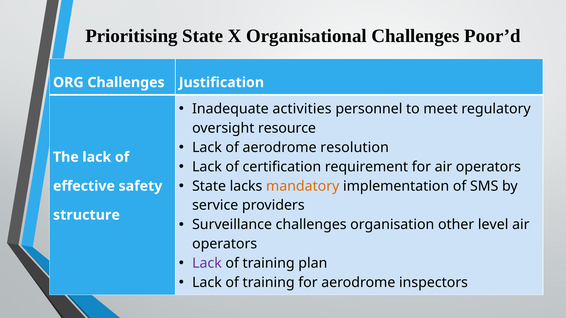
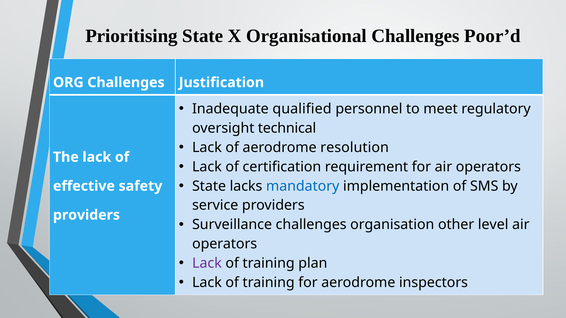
activities: activities -> qualified (302, 109)
resource: resource -> technical (287, 128)
mandatory colour: orange -> blue (303, 186)
structure: structure -> providers (86, 215)
